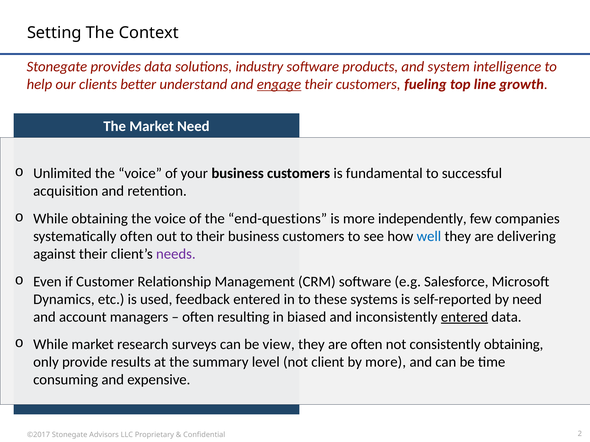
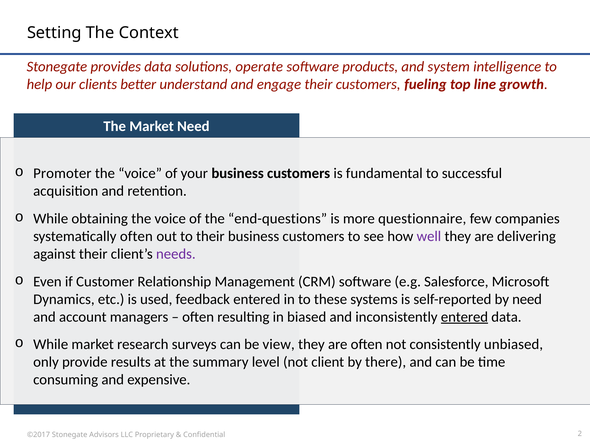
industry: industry -> operate (259, 67)
engage underline: present -> none (279, 84)
Unlimited: Unlimited -> Promoter (62, 174)
independently: independently -> questionnaire (422, 219)
well colour: blue -> purple (429, 237)
consistently obtaining: obtaining -> unbiased (514, 345)
by more: more -> there (386, 362)
